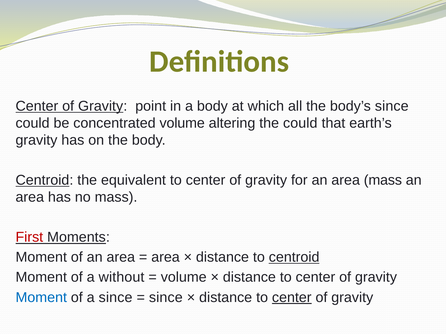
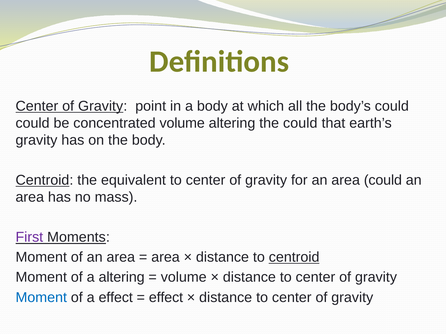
body’s since: since -> could (392, 106)
area mass: mass -> could (383, 180)
First colour: red -> purple (29, 238)
a without: without -> altering (122, 278)
a since: since -> effect (116, 298)
since: since -> effect (166, 298)
center underline: present -> none (292, 298)
